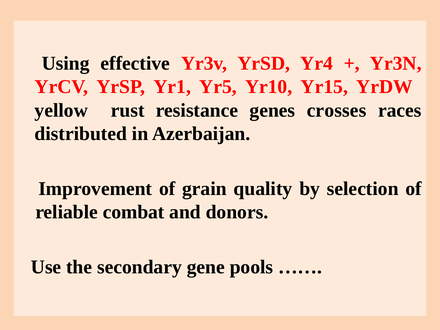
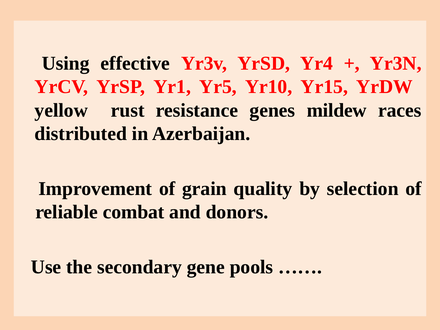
crosses: crosses -> mildew (337, 110)
